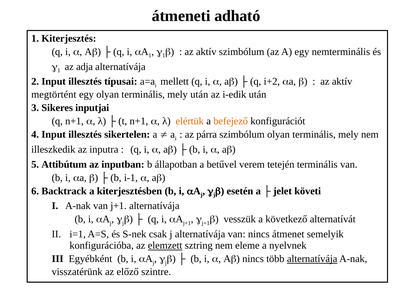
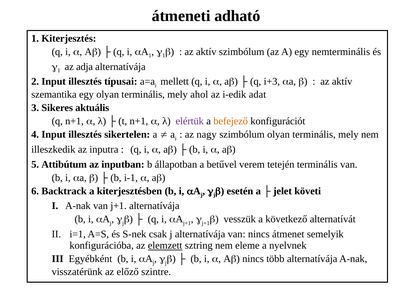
i+2: i+2 -> i+3 (272, 82)
megtörtént: megtörtént -> szemantika (54, 94)
mely után: után -> ahol (199, 94)
i-edik után: után -> adat (258, 94)
inputjai: inputjai -> aktuális (92, 108)
elértük colour: orange -> purple (190, 121)
párra: párra -> nagy (207, 134)
alternatívája underline: present -> none (312, 259)
